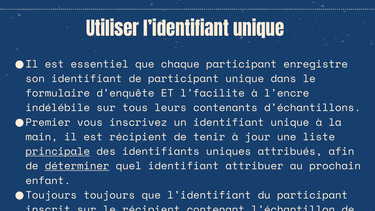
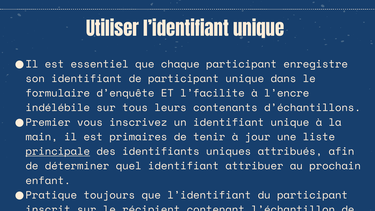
est récipient: récipient -> primaires (138, 137)
déterminer underline: present -> none (77, 166)
Toujours: Toujours -> Pratique (51, 195)
